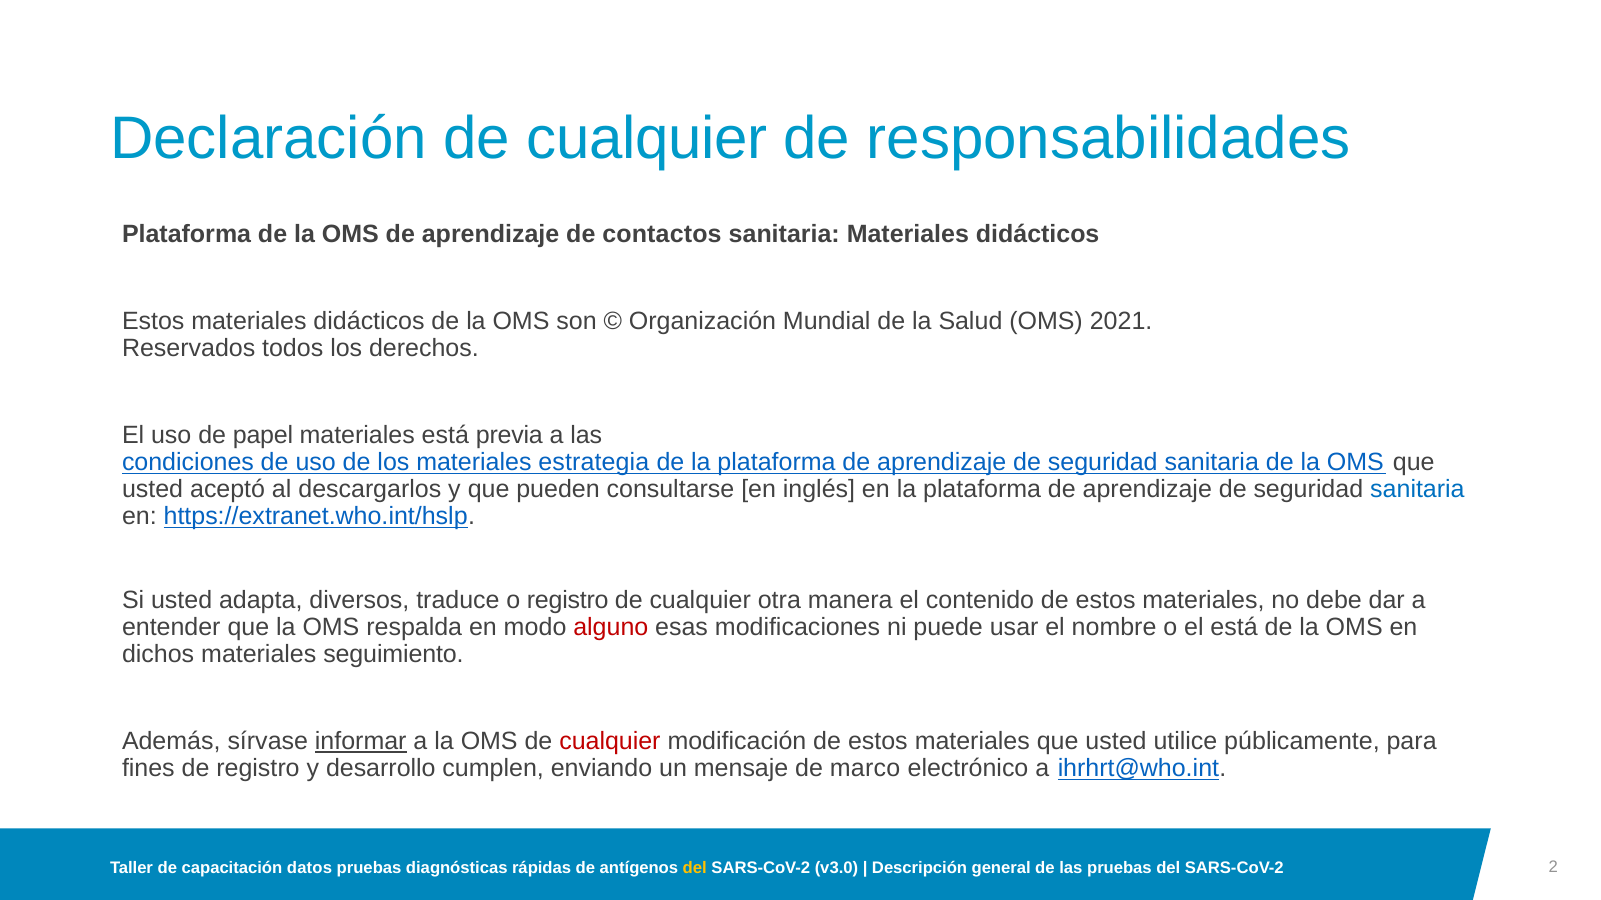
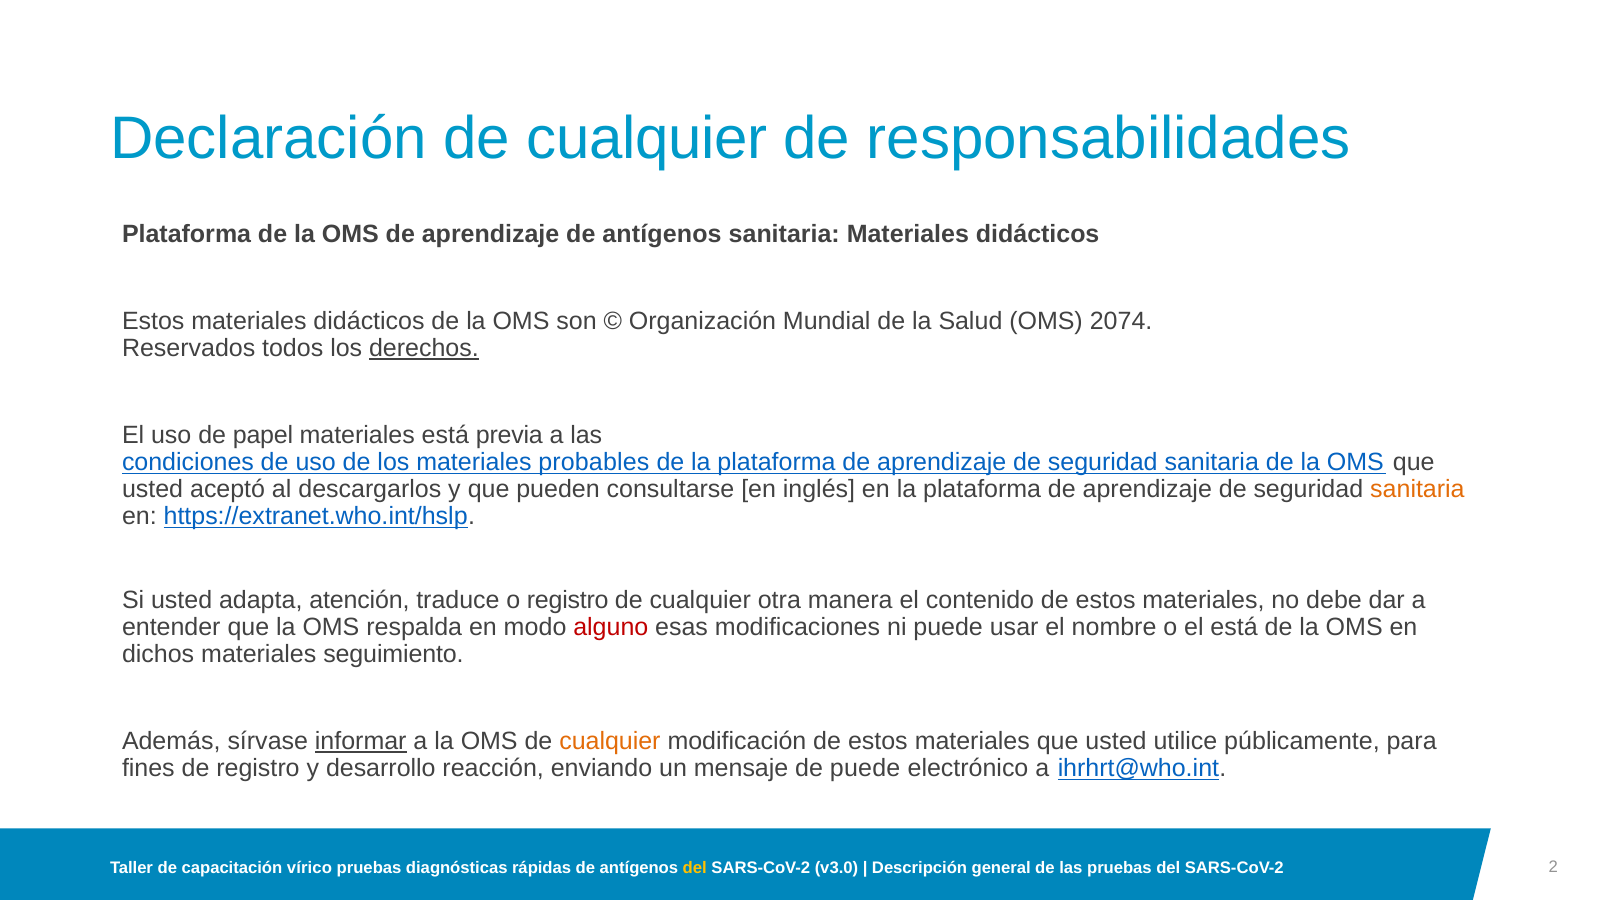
aprendizaje de contactos: contactos -> antígenos (662, 234)
2021: 2021 -> 2074 (1121, 321)
derechos underline: none -> present (424, 348)
estrategia: estrategia -> probables (594, 463)
sanitaria colour: blue -> orange (1417, 490)
diversos: diversos -> atención (359, 601)
cualquier colour: red -> orange (610, 742)
cumplen: cumplen -> reacción (493, 769)
de marco: marco -> puede (865, 769)
datos: datos -> vírico (309, 869)
